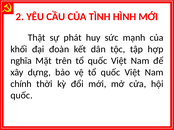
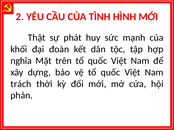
chính: chính -> trách (21, 84)
quốc: quốc -> phản (22, 96)
